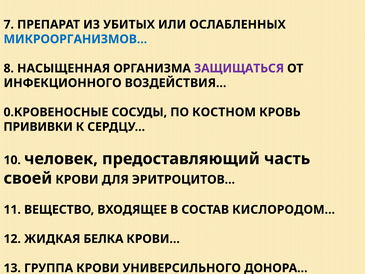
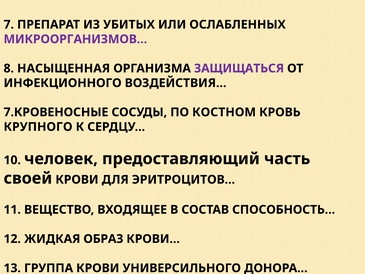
МИКРООРГАНИЗМОВ… colour: blue -> purple (75, 39)
0.КРОВЕНОСНЫЕ: 0.КРОВЕНОСНЫЕ -> 7.КРОВЕНОСНЫЕ (56, 112)
ПРИВИВКИ: ПРИВИВКИ -> КРУПНОГО (38, 127)
КИСЛОРОДОМ…: КИСЛОРОДОМ… -> СПОСОБНОСТЬ… (284, 209)
БЕЛКА: БЕЛКА -> ОБРАЗ (103, 239)
